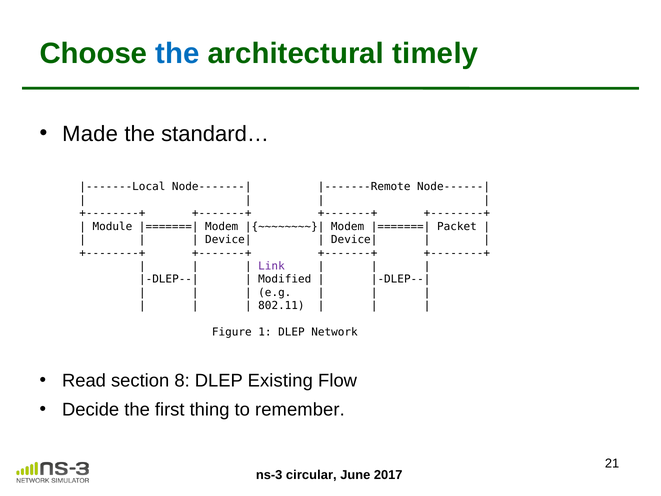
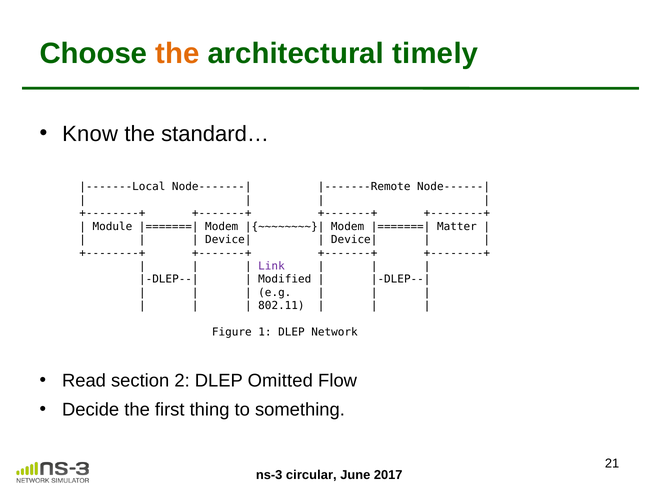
the colour: blue -> orange (177, 53)
Made: Made -> Know (90, 134)
Packet: Packet -> Matter (457, 226)
8: 8 -> 2 (182, 380)
Existing: Existing -> Omitted (280, 380)
remember: remember -> something (300, 410)
